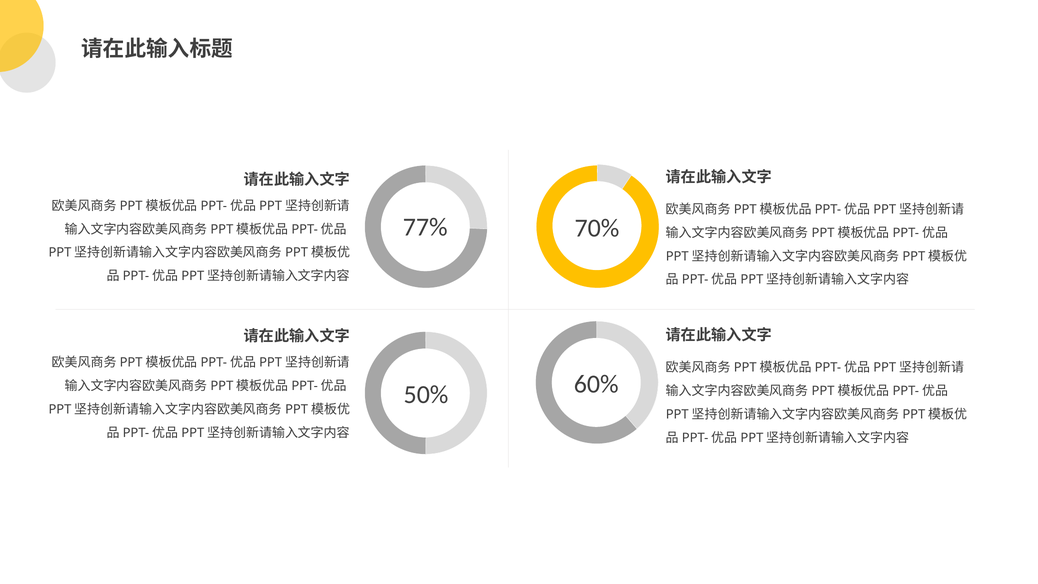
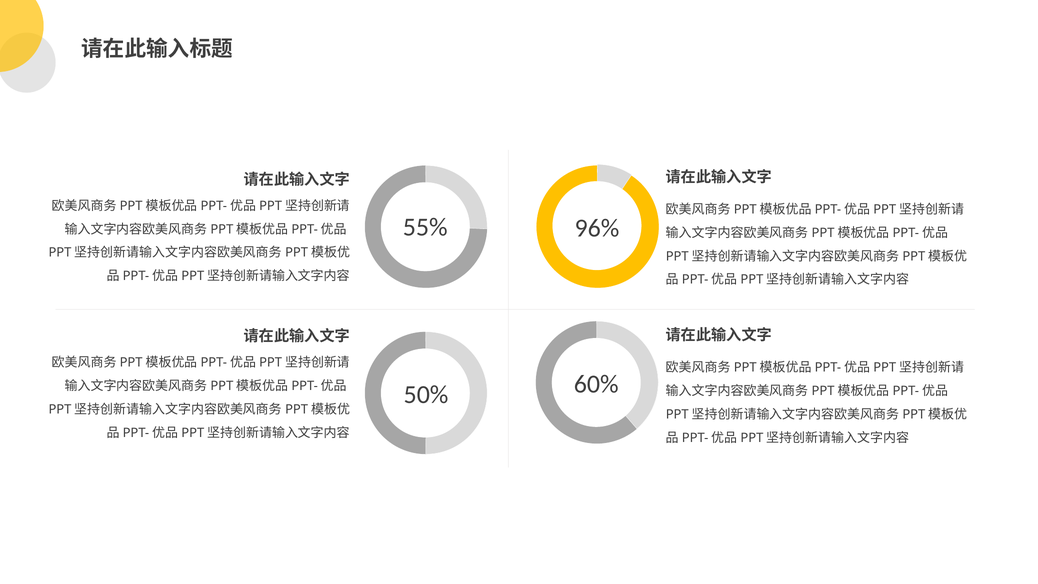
77%: 77% -> 55% (425, 227)
70%: 70% -> 96% (597, 228)
